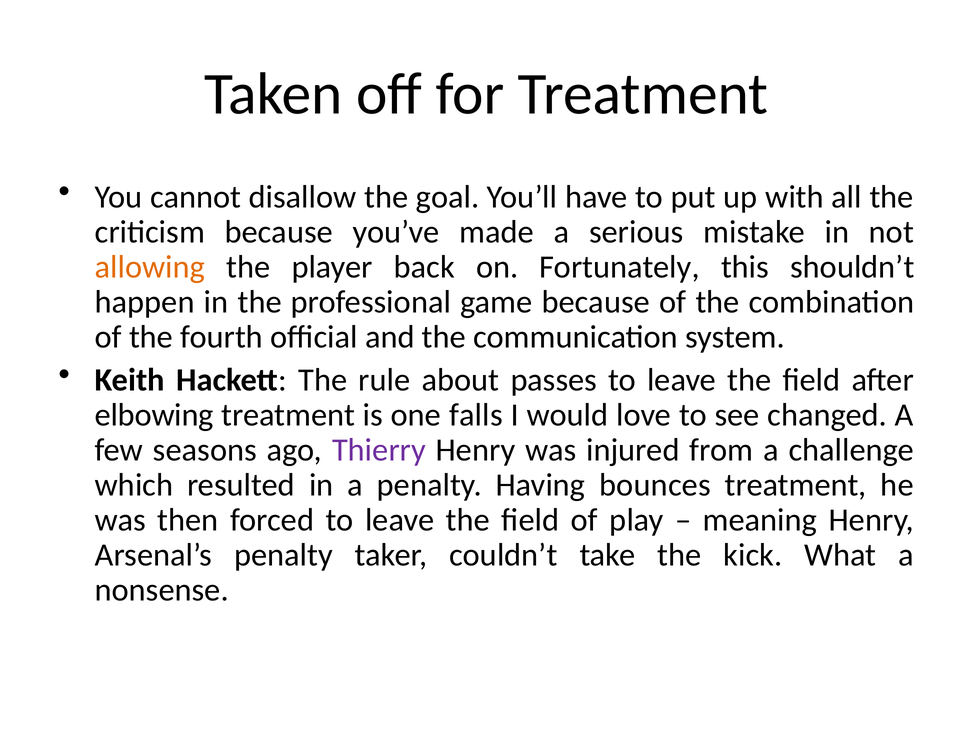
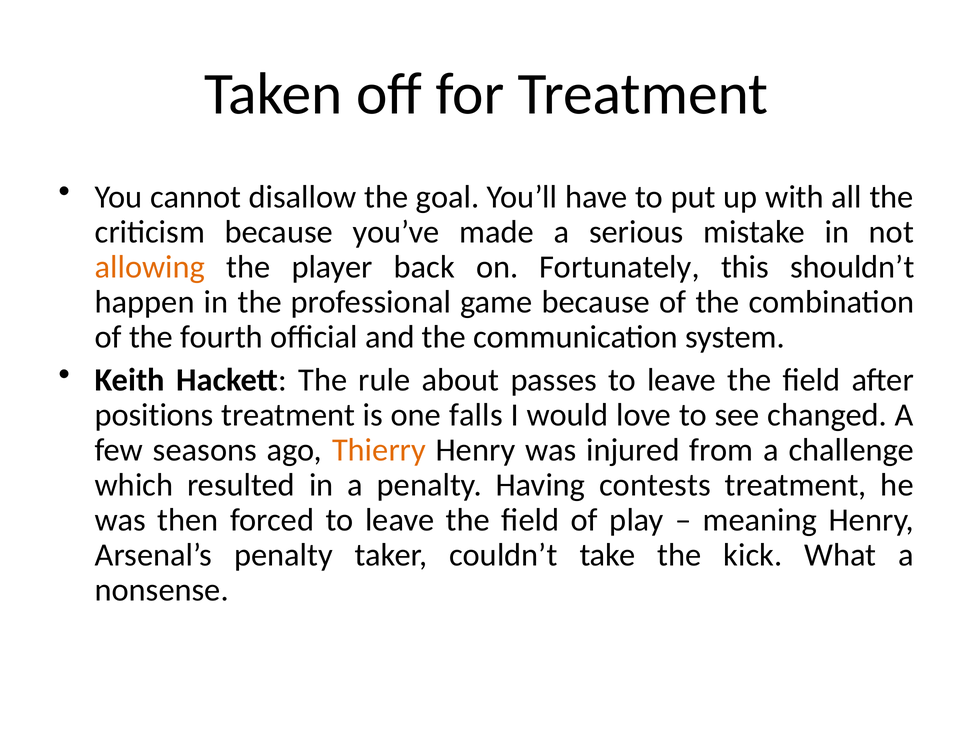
elbowing: elbowing -> positions (154, 415)
Thierry colour: purple -> orange (379, 450)
bounces: bounces -> contests (655, 485)
